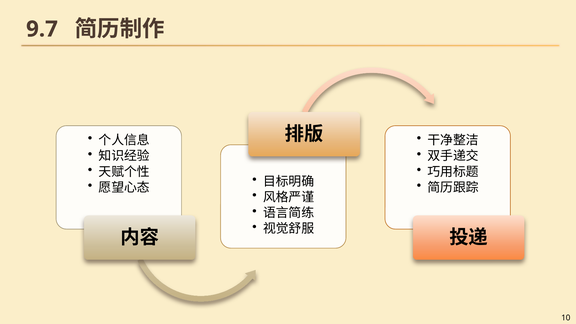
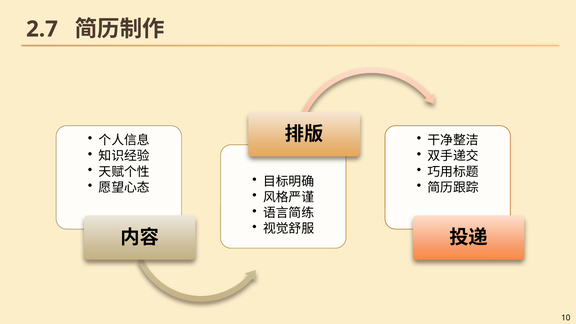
9.7: 9.7 -> 2.7 (42, 29)
